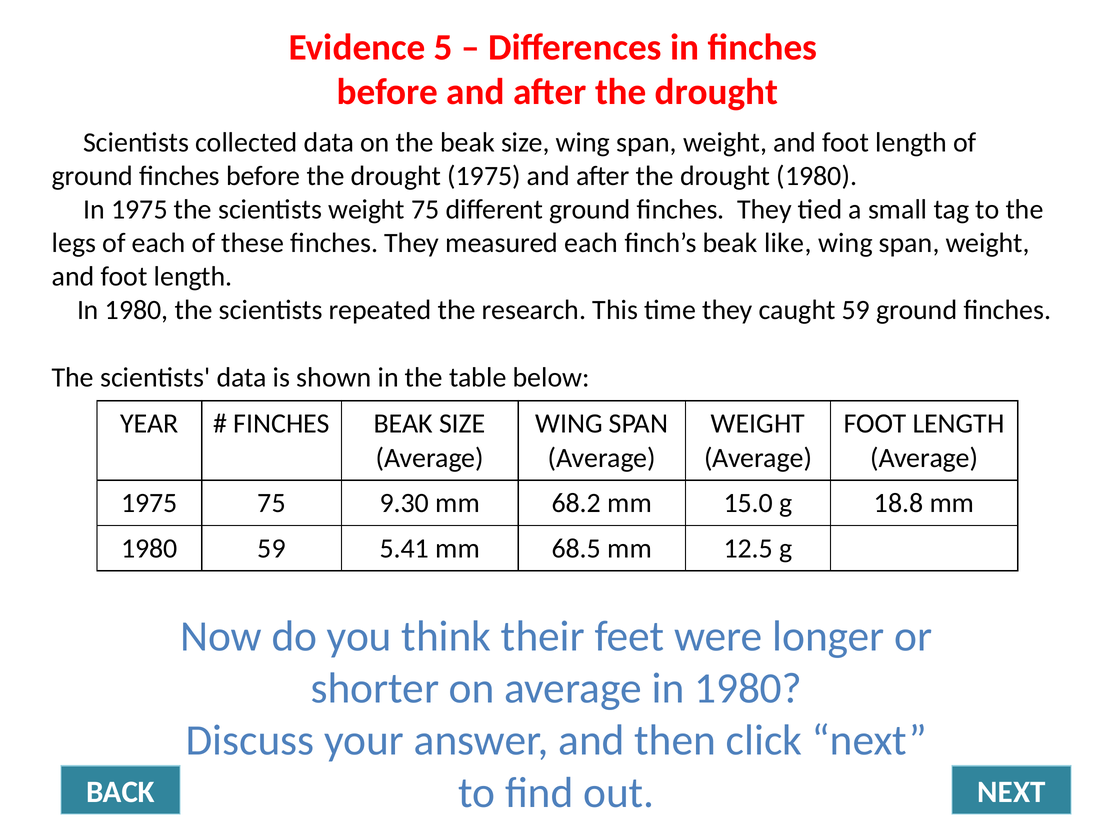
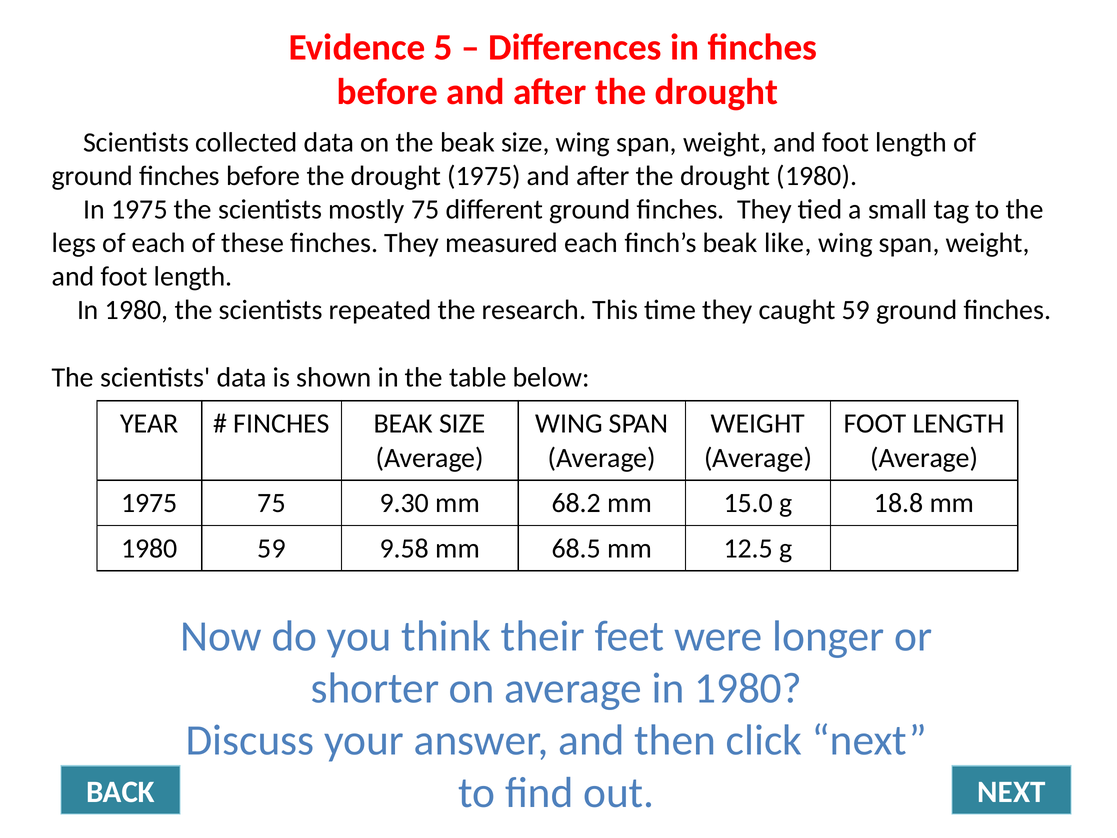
scientists weight: weight -> mostly (366, 210)
5.41: 5.41 -> 9.58 (404, 548)
